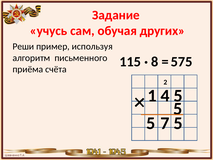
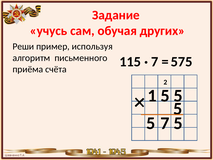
8: 8 -> 7 (155, 62)
1 4: 4 -> 5 (165, 95)
